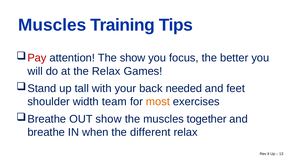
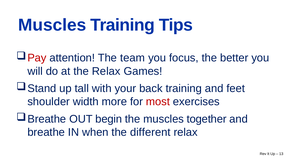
The show: show -> team (133, 58)
back needed: needed -> training (184, 88)
team: team -> more (114, 102)
most colour: orange -> red (158, 102)
OUT show: show -> begin (109, 119)
